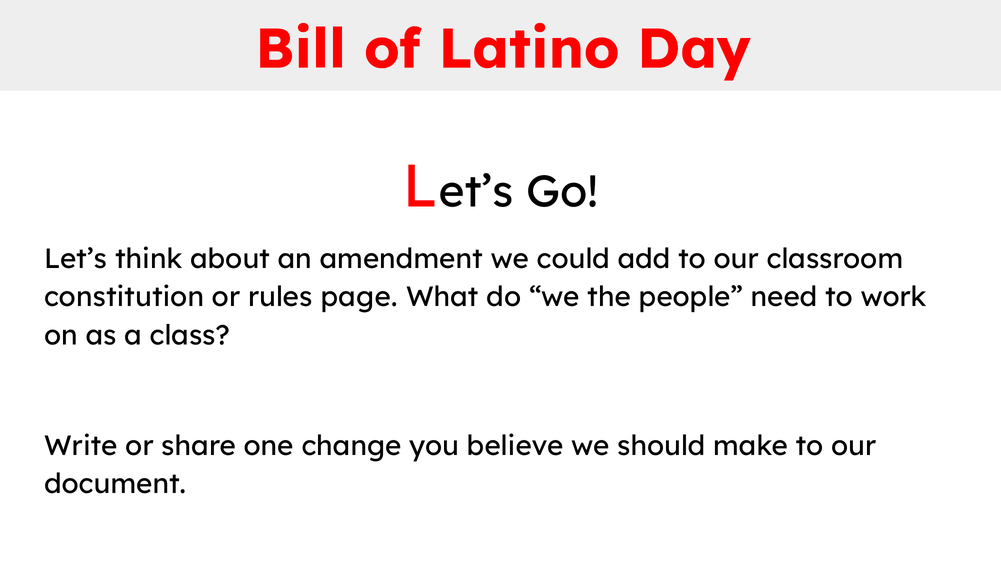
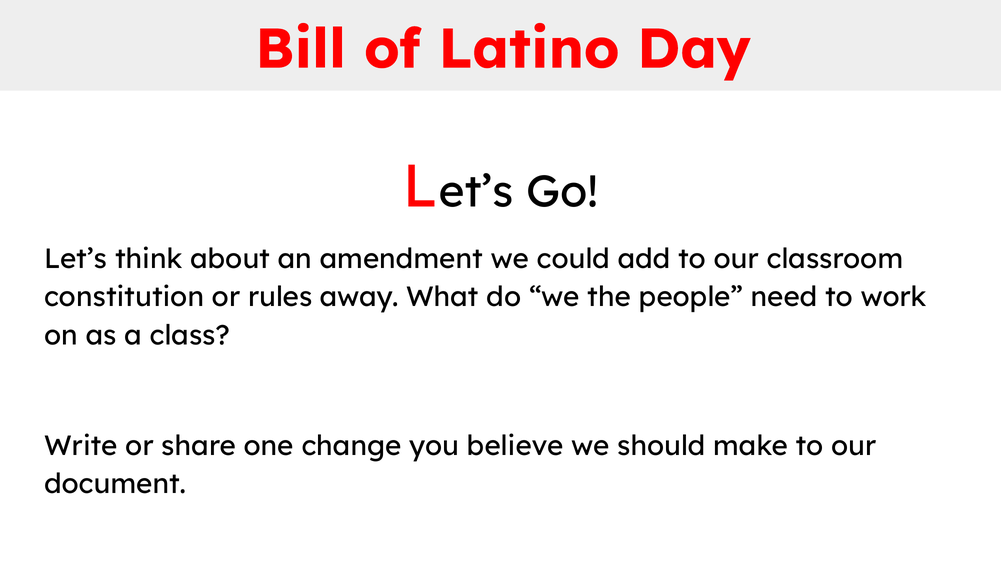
page: page -> away (359, 297)
